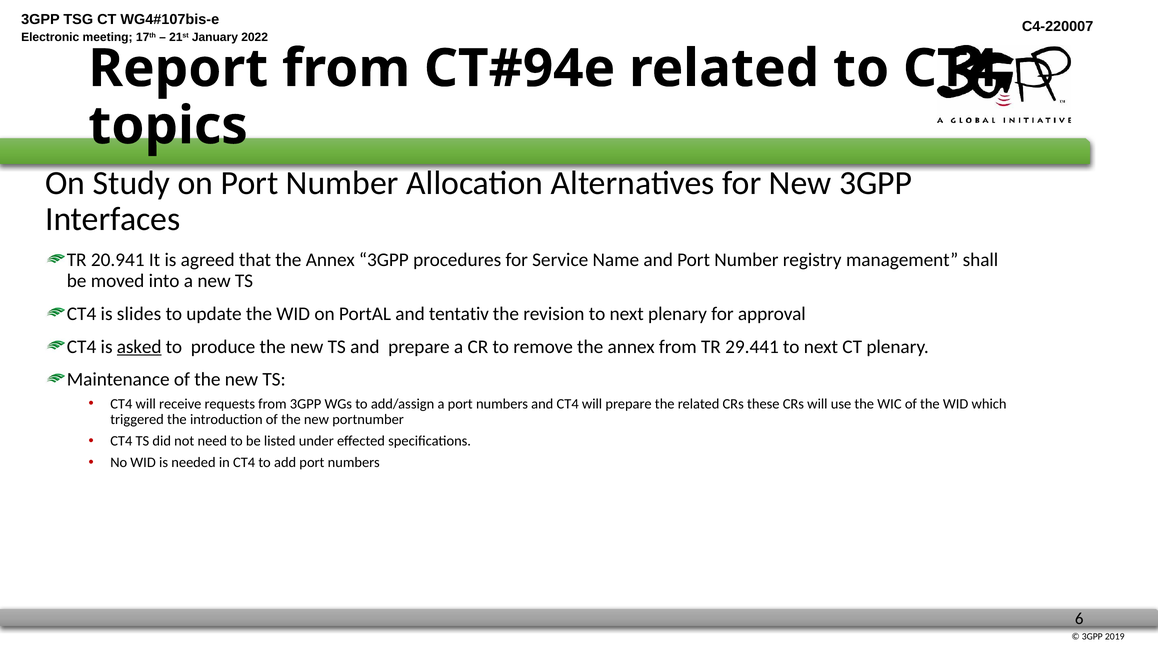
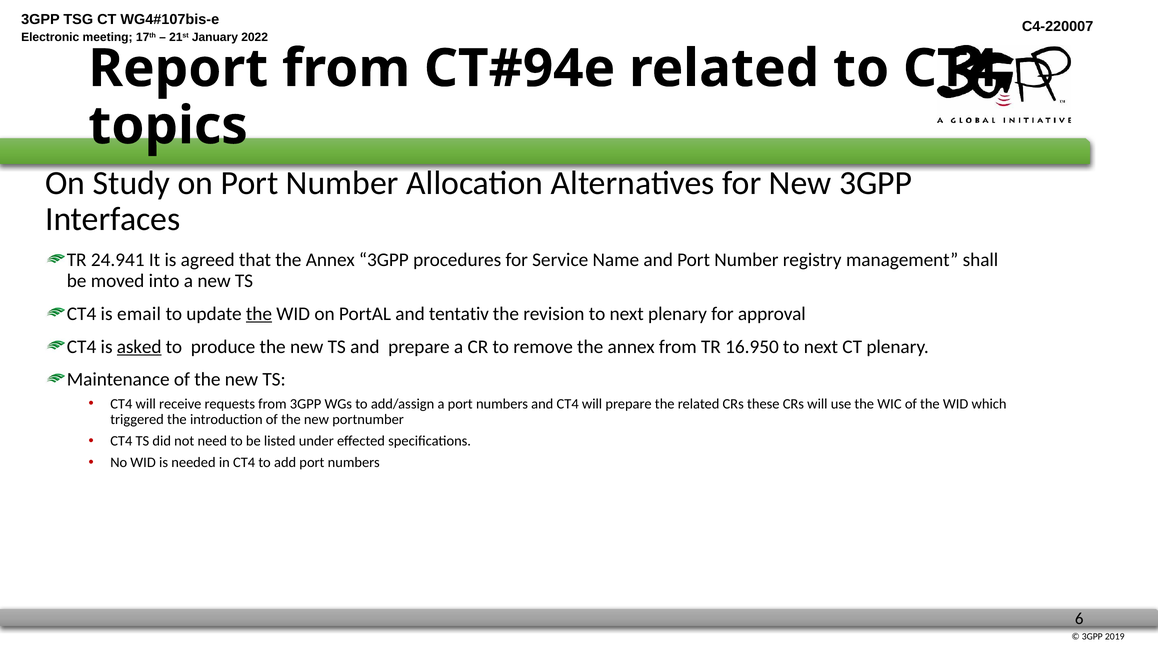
20.941: 20.941 -> 24.941 (118, 260)
slides: slides -> email (139, 314)
the underline: none -> present (259, 314)
29.441: 29.441 -> 16.950 (752, 347)
